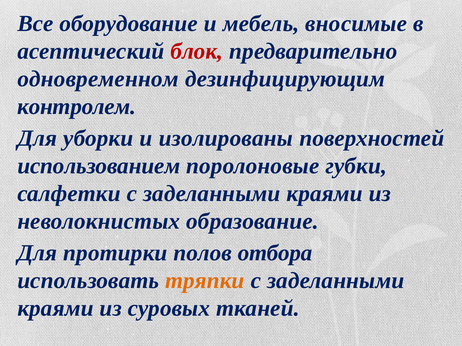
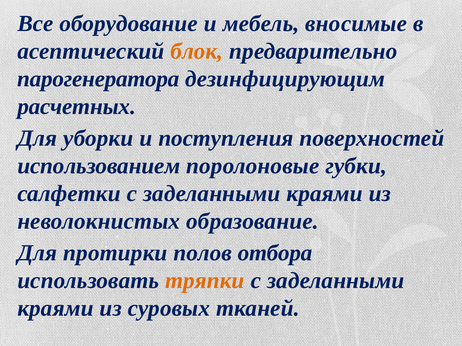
блок colour: red -> orange (197, 51)
одновременном: одновременном -> парогенератора (98, 79)
контролем: контролем -> расчетных (77, 107)
изолированы: изолированы -> поступления (226, 138)
